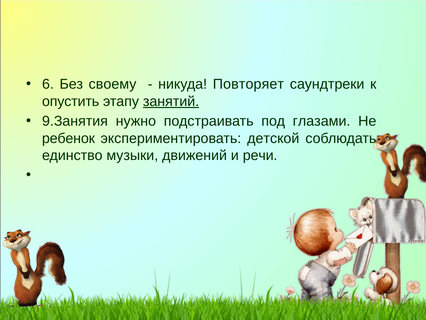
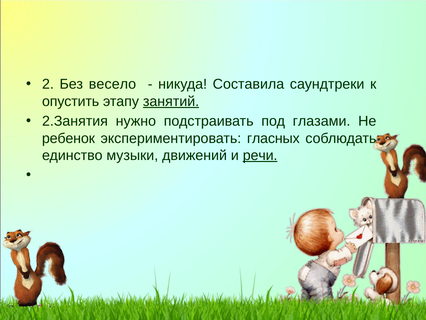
6: 6 -> 2 (48, 84)
своему: своему -> весело (112, 84)
Повторяет: Повторяет -> Составила (248, 84)
9.Занятия: 9.Занятия -> 2.Занятия (75, 121)
детской: детской -> гласных (273, 138)
речи underline: none -> present (260, 155)
